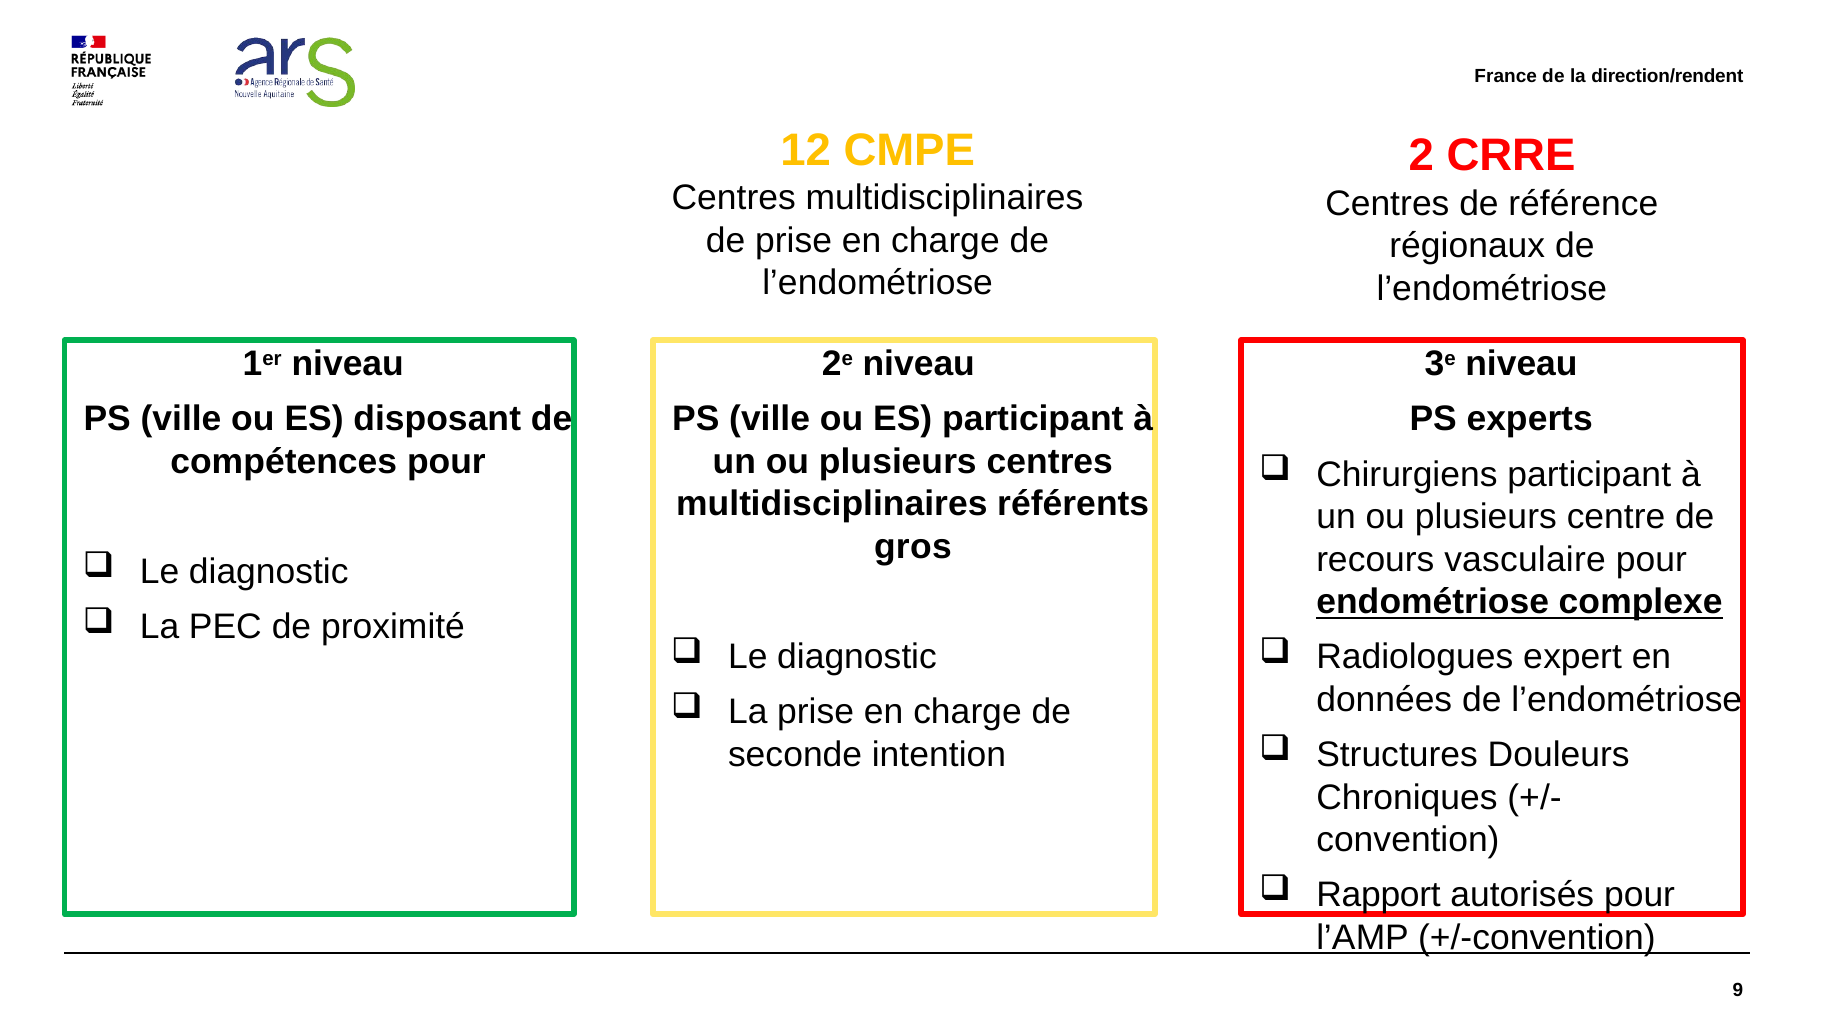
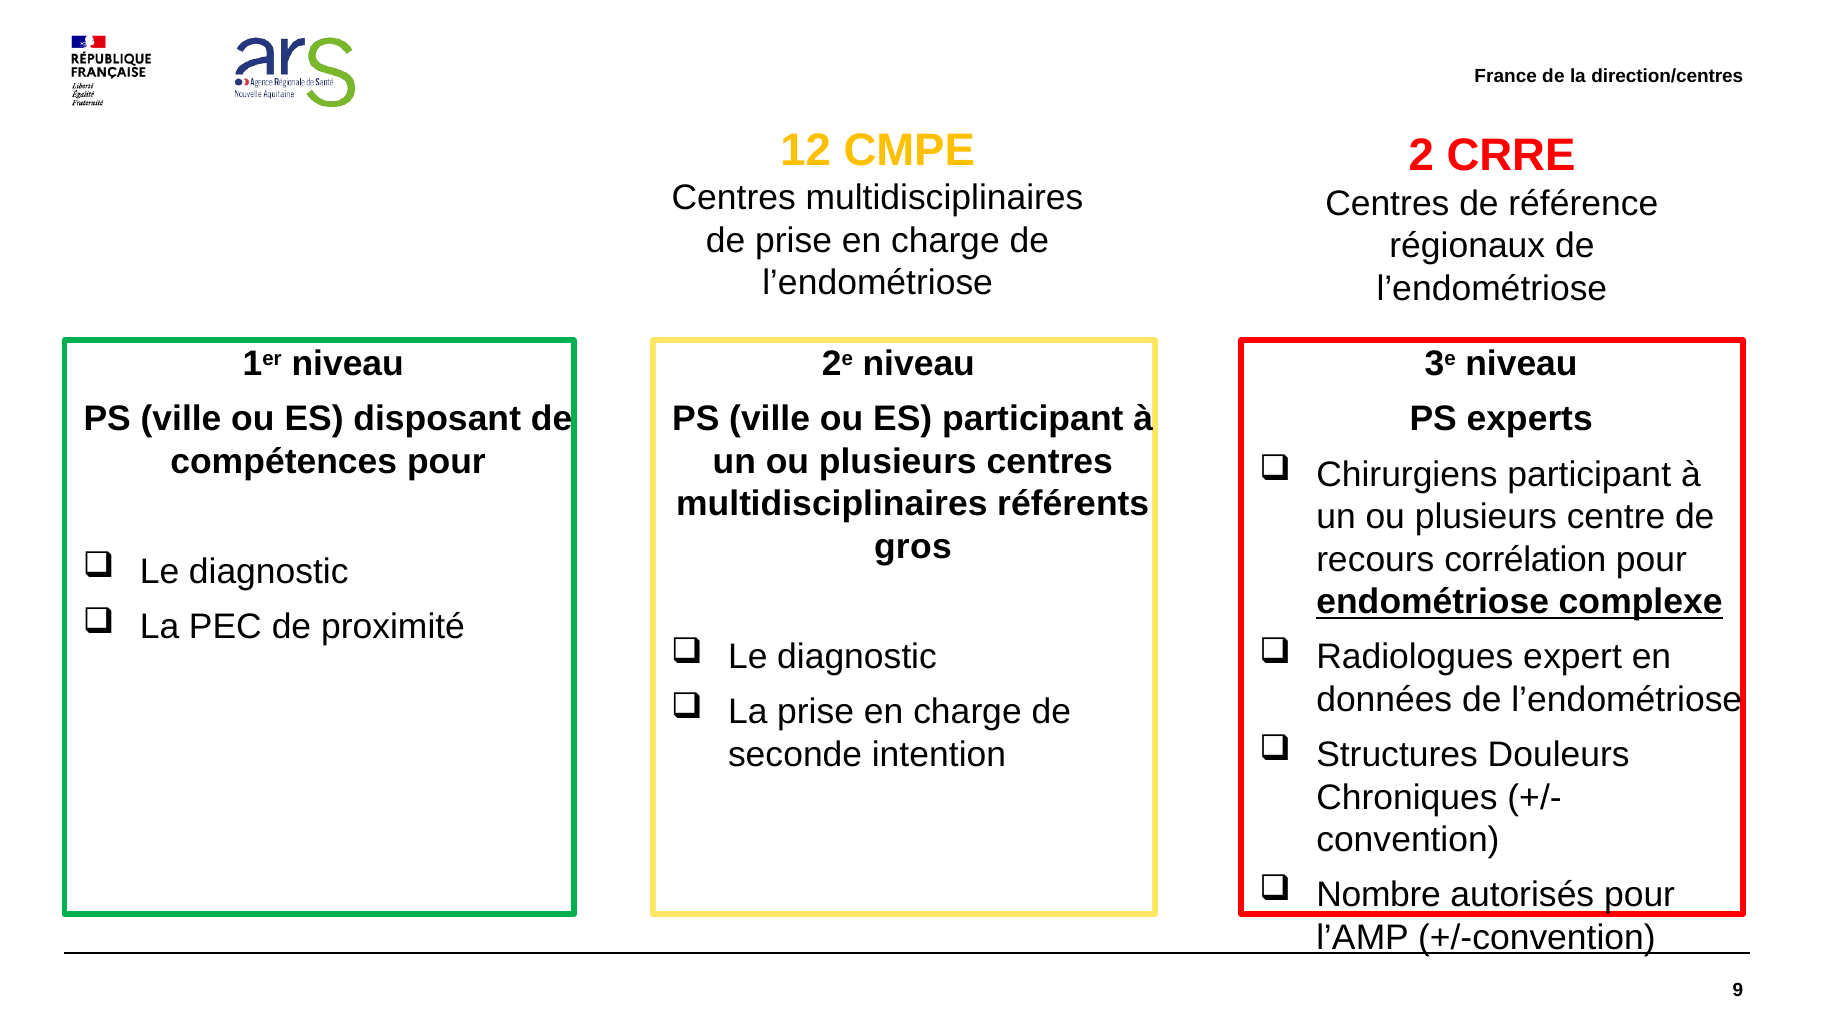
direction/rendent: direction/rendent -> direction/centres (1667, 76)
vasculaire: vasculaire -> corrélation (1525, 559)
Rapport: Rapport -> Nombre (1379, 895)
